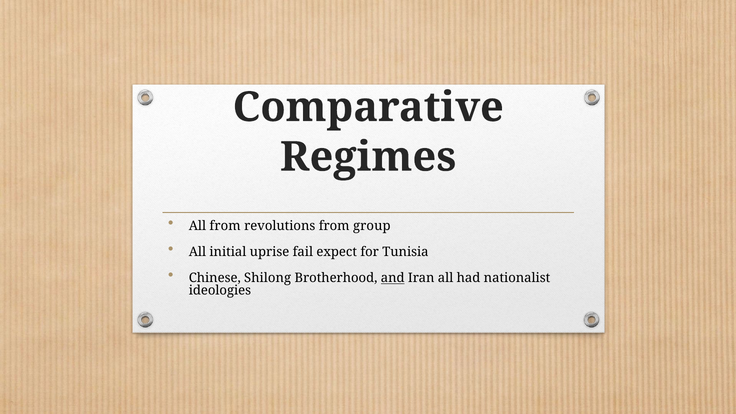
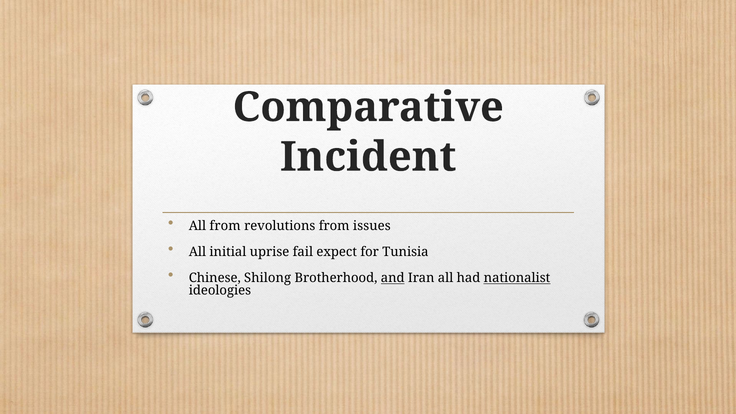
Regimes: Regimes -> Incident (368, 157)
group: group -> issues (372, 226)
nationalist underline: none -> present (517, 278)
